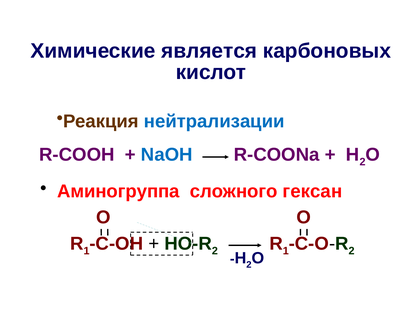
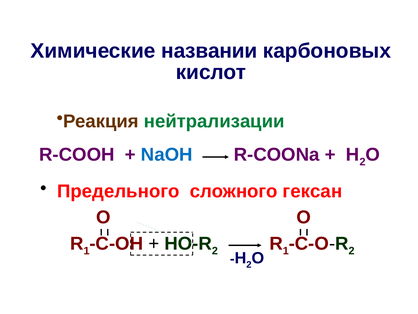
является: является -> названии (209, 51)
нейтрализации colour: blue -> green (214, 121)
Аминогруппа: Аминогруппа -> Предельного (118, 191)
